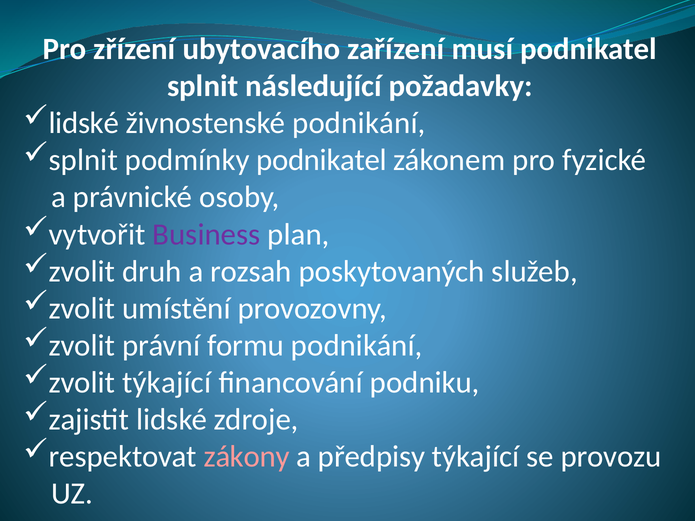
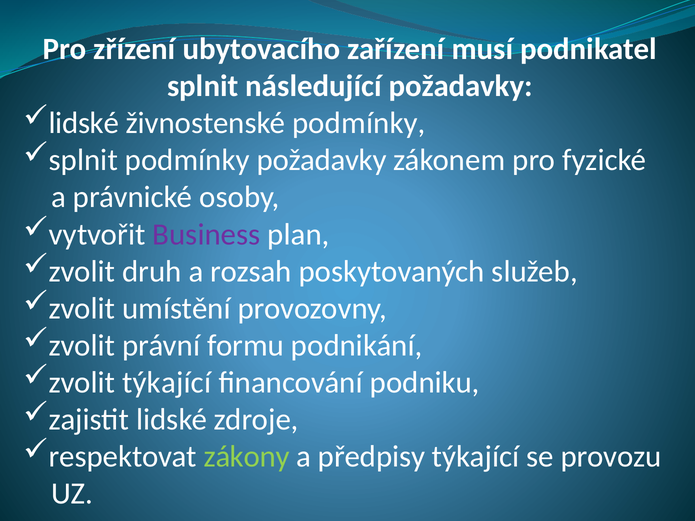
živnostenské podnikání: podnikání -> podmínky (359, 123)
podmínky podnikatel: podnikatel -> požadavky (322, 160)
zákony colour: pink -> light green (247, 457)
